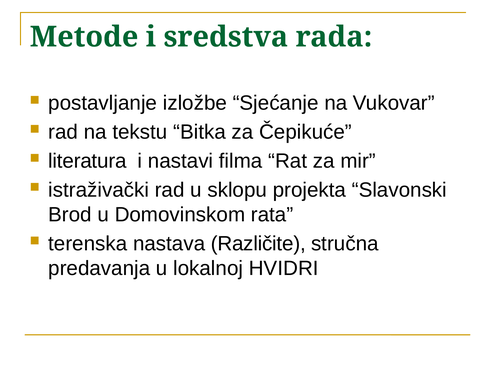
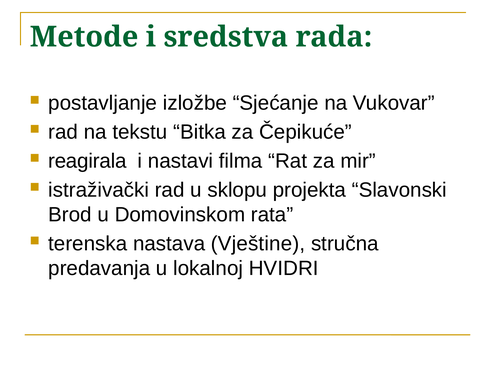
literatura: literatura -> reagirala (87, 161)
Različite: Različite -> Vještine (258, 243)
